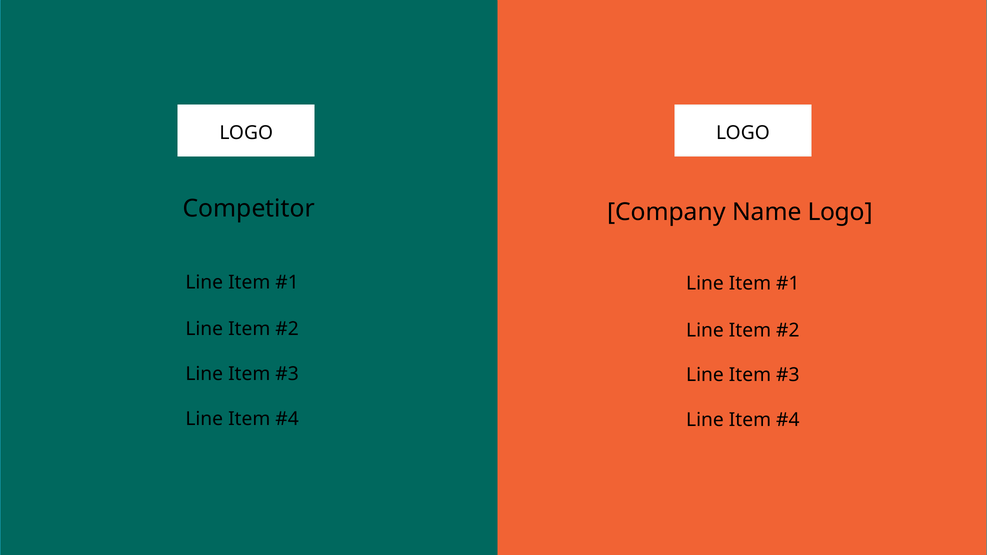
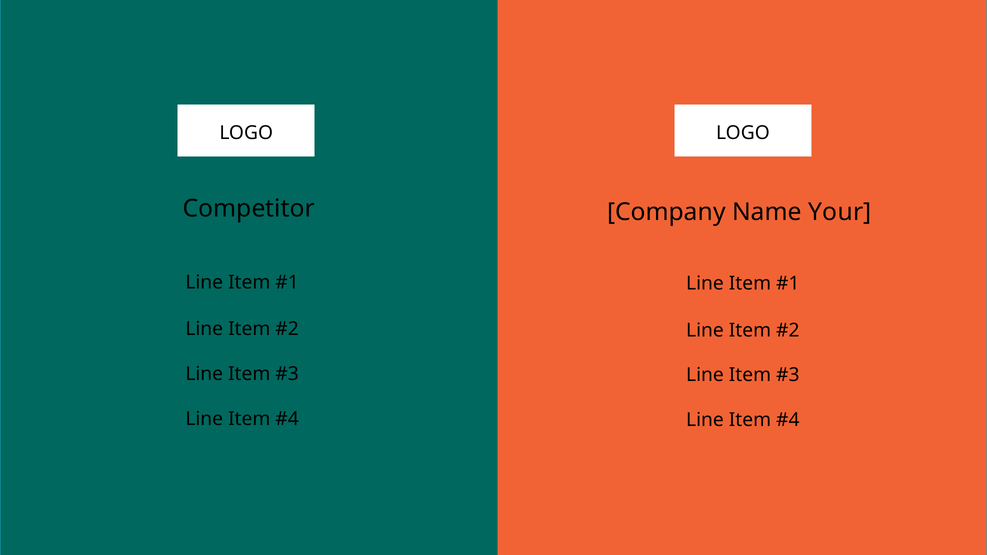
Name Logo: Logo -> Your (840, 212)
